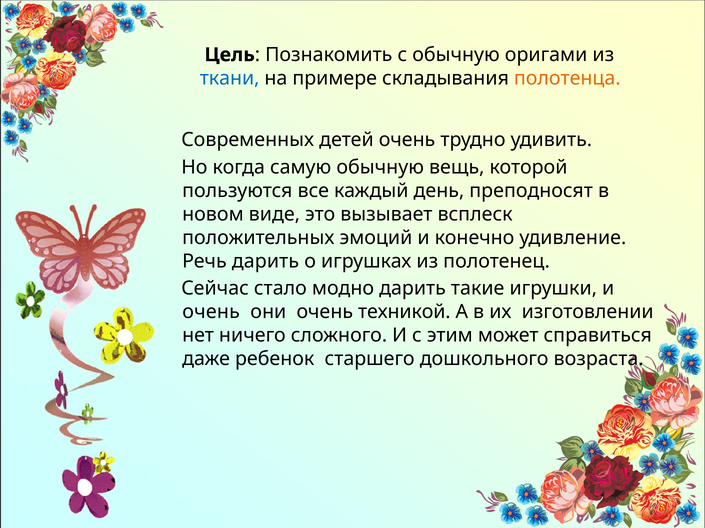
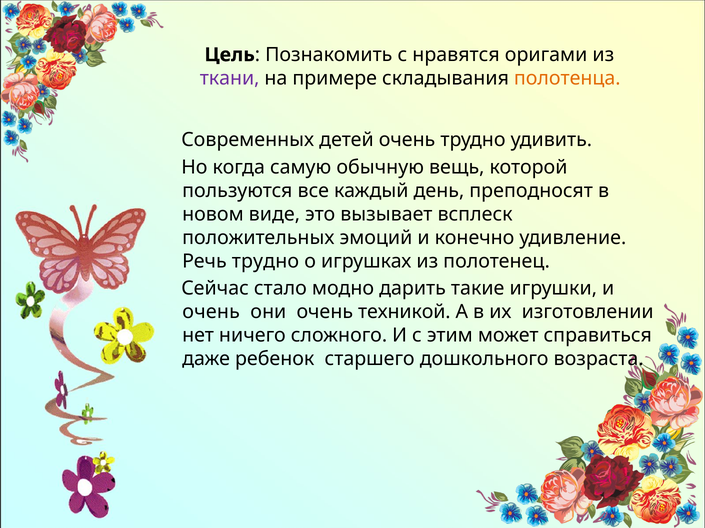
с обычную: обычную -> нравятся (456, 55)
ткани colour: blue -> purple (230, 78)
Речь дарить: дарить -> трудно (265, 261)
